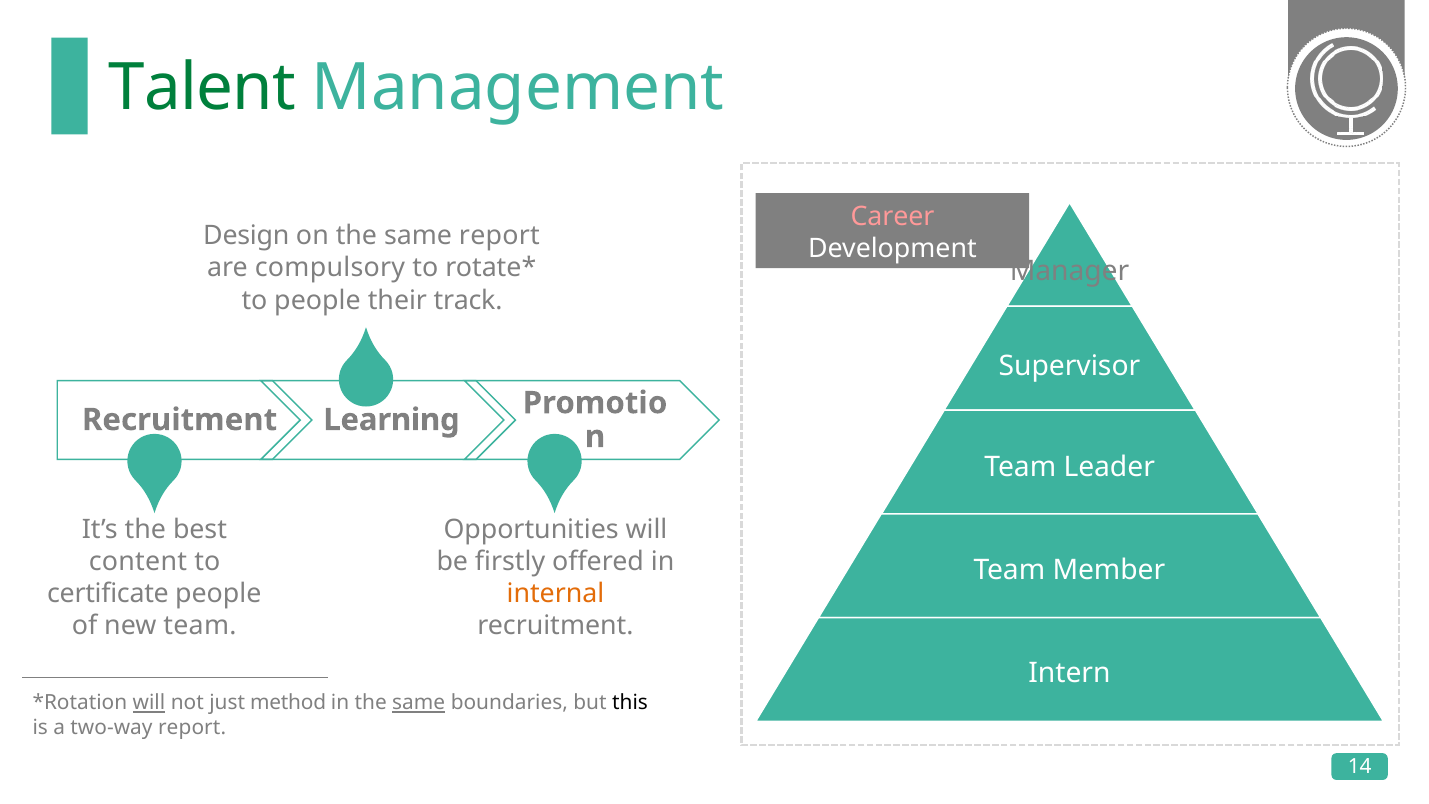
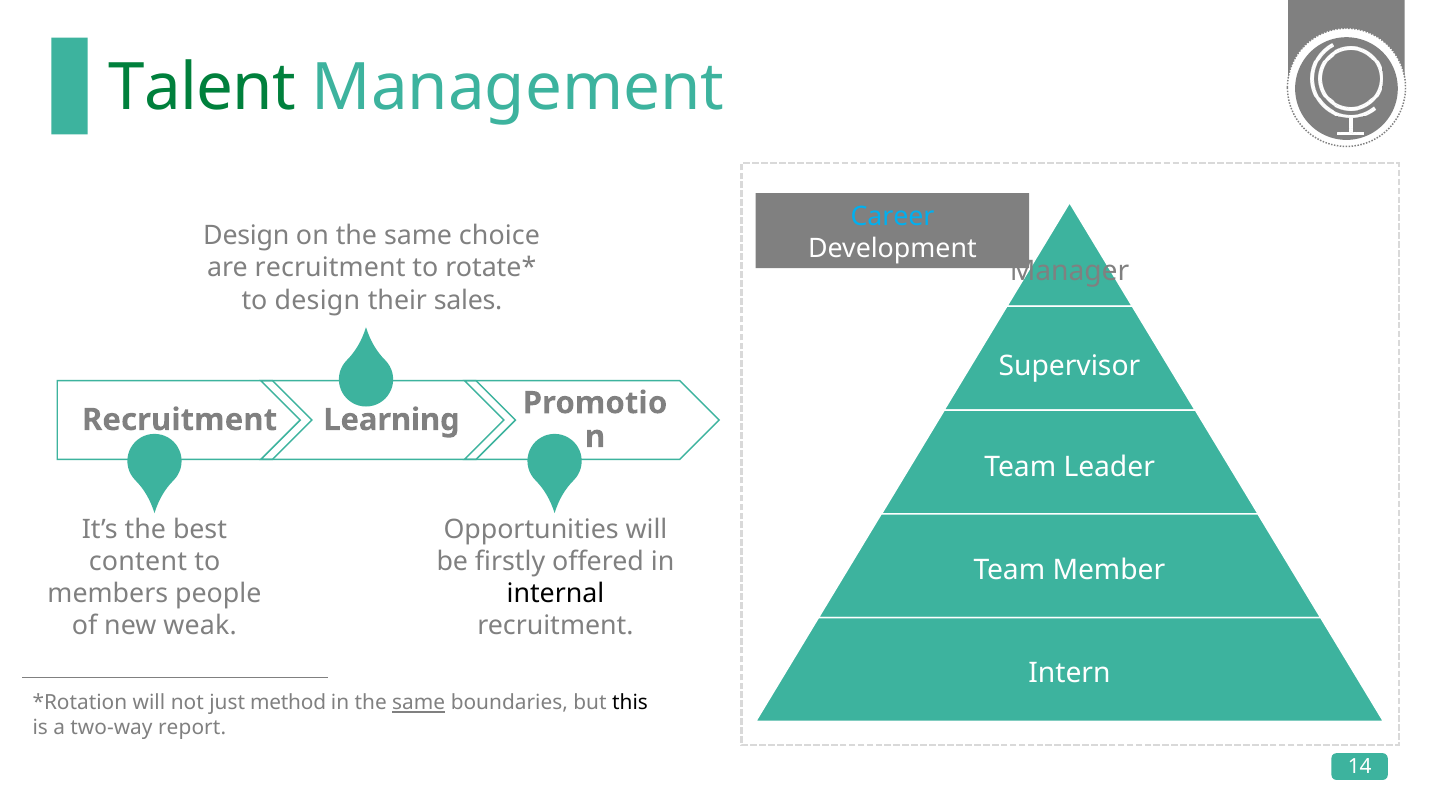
Career colour: pink -> light blue (893, 216)
same report: report -> choice (499, 236)
are compulsory: compulsory -> recruitment (330, 268)
to people: people -> design (317, 300)
track: track -> sales (468, 300)
certificate: certificate -> members (108, 594)
internal colour: orange -> black (556, 594)
new team: team -> weak (200, 626)
will underline: present -> none (149, 703)
